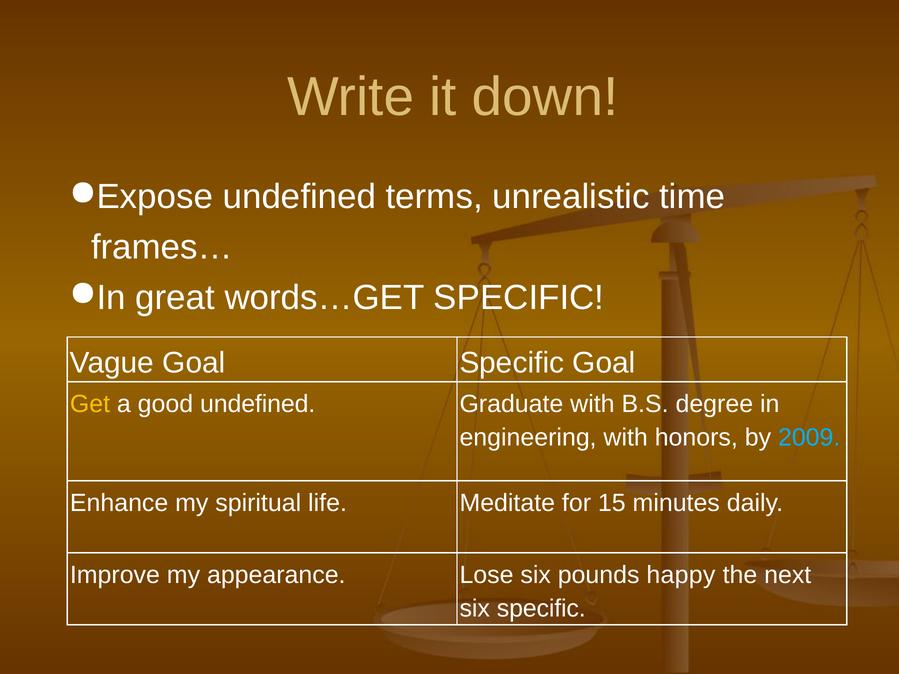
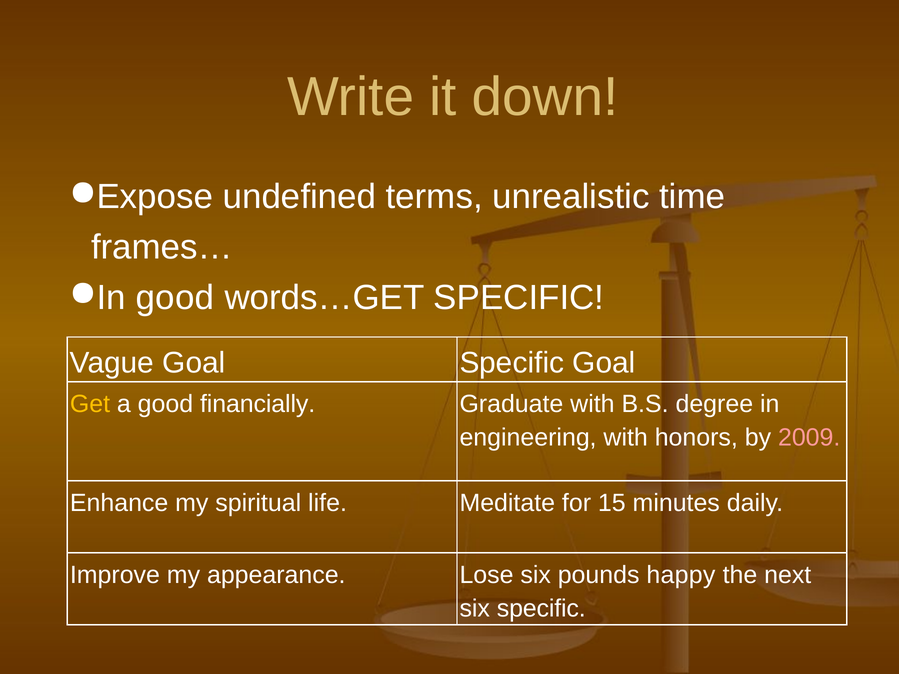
great: great -> good (175, 298)
good undefined: undefined -> financially (258, 404)
2009 colour: light blue -> pink (809, 438)
